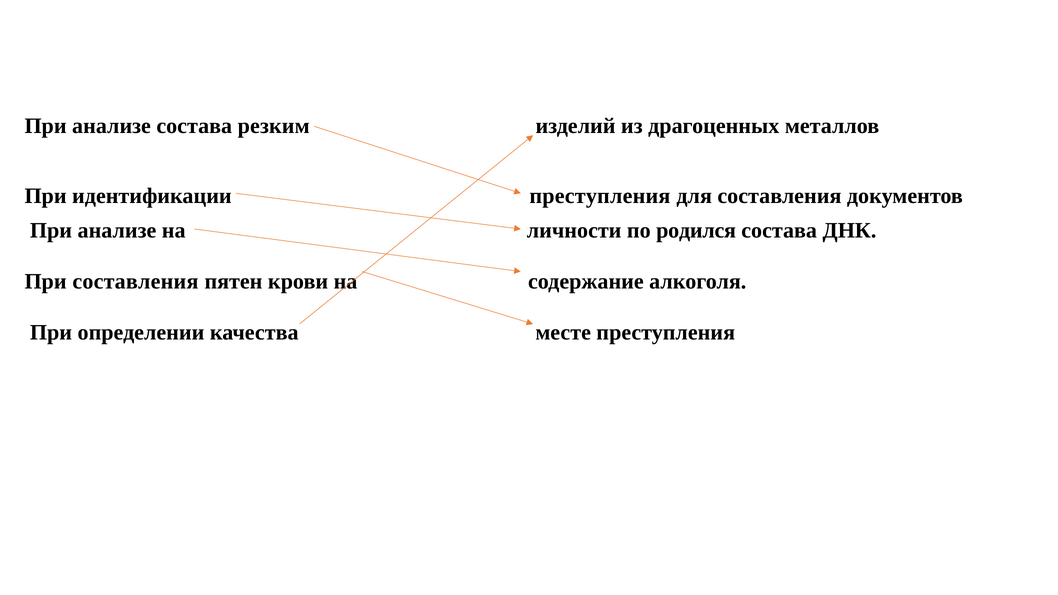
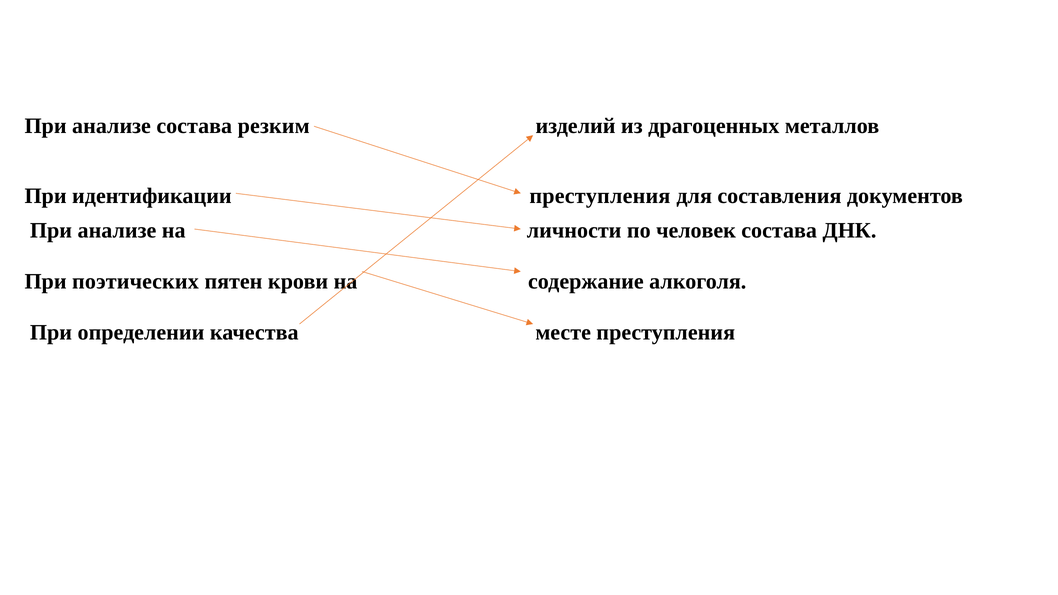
родился: родился -> человек (696, 231)
При составления: составления -> поэтических (135, 282)
